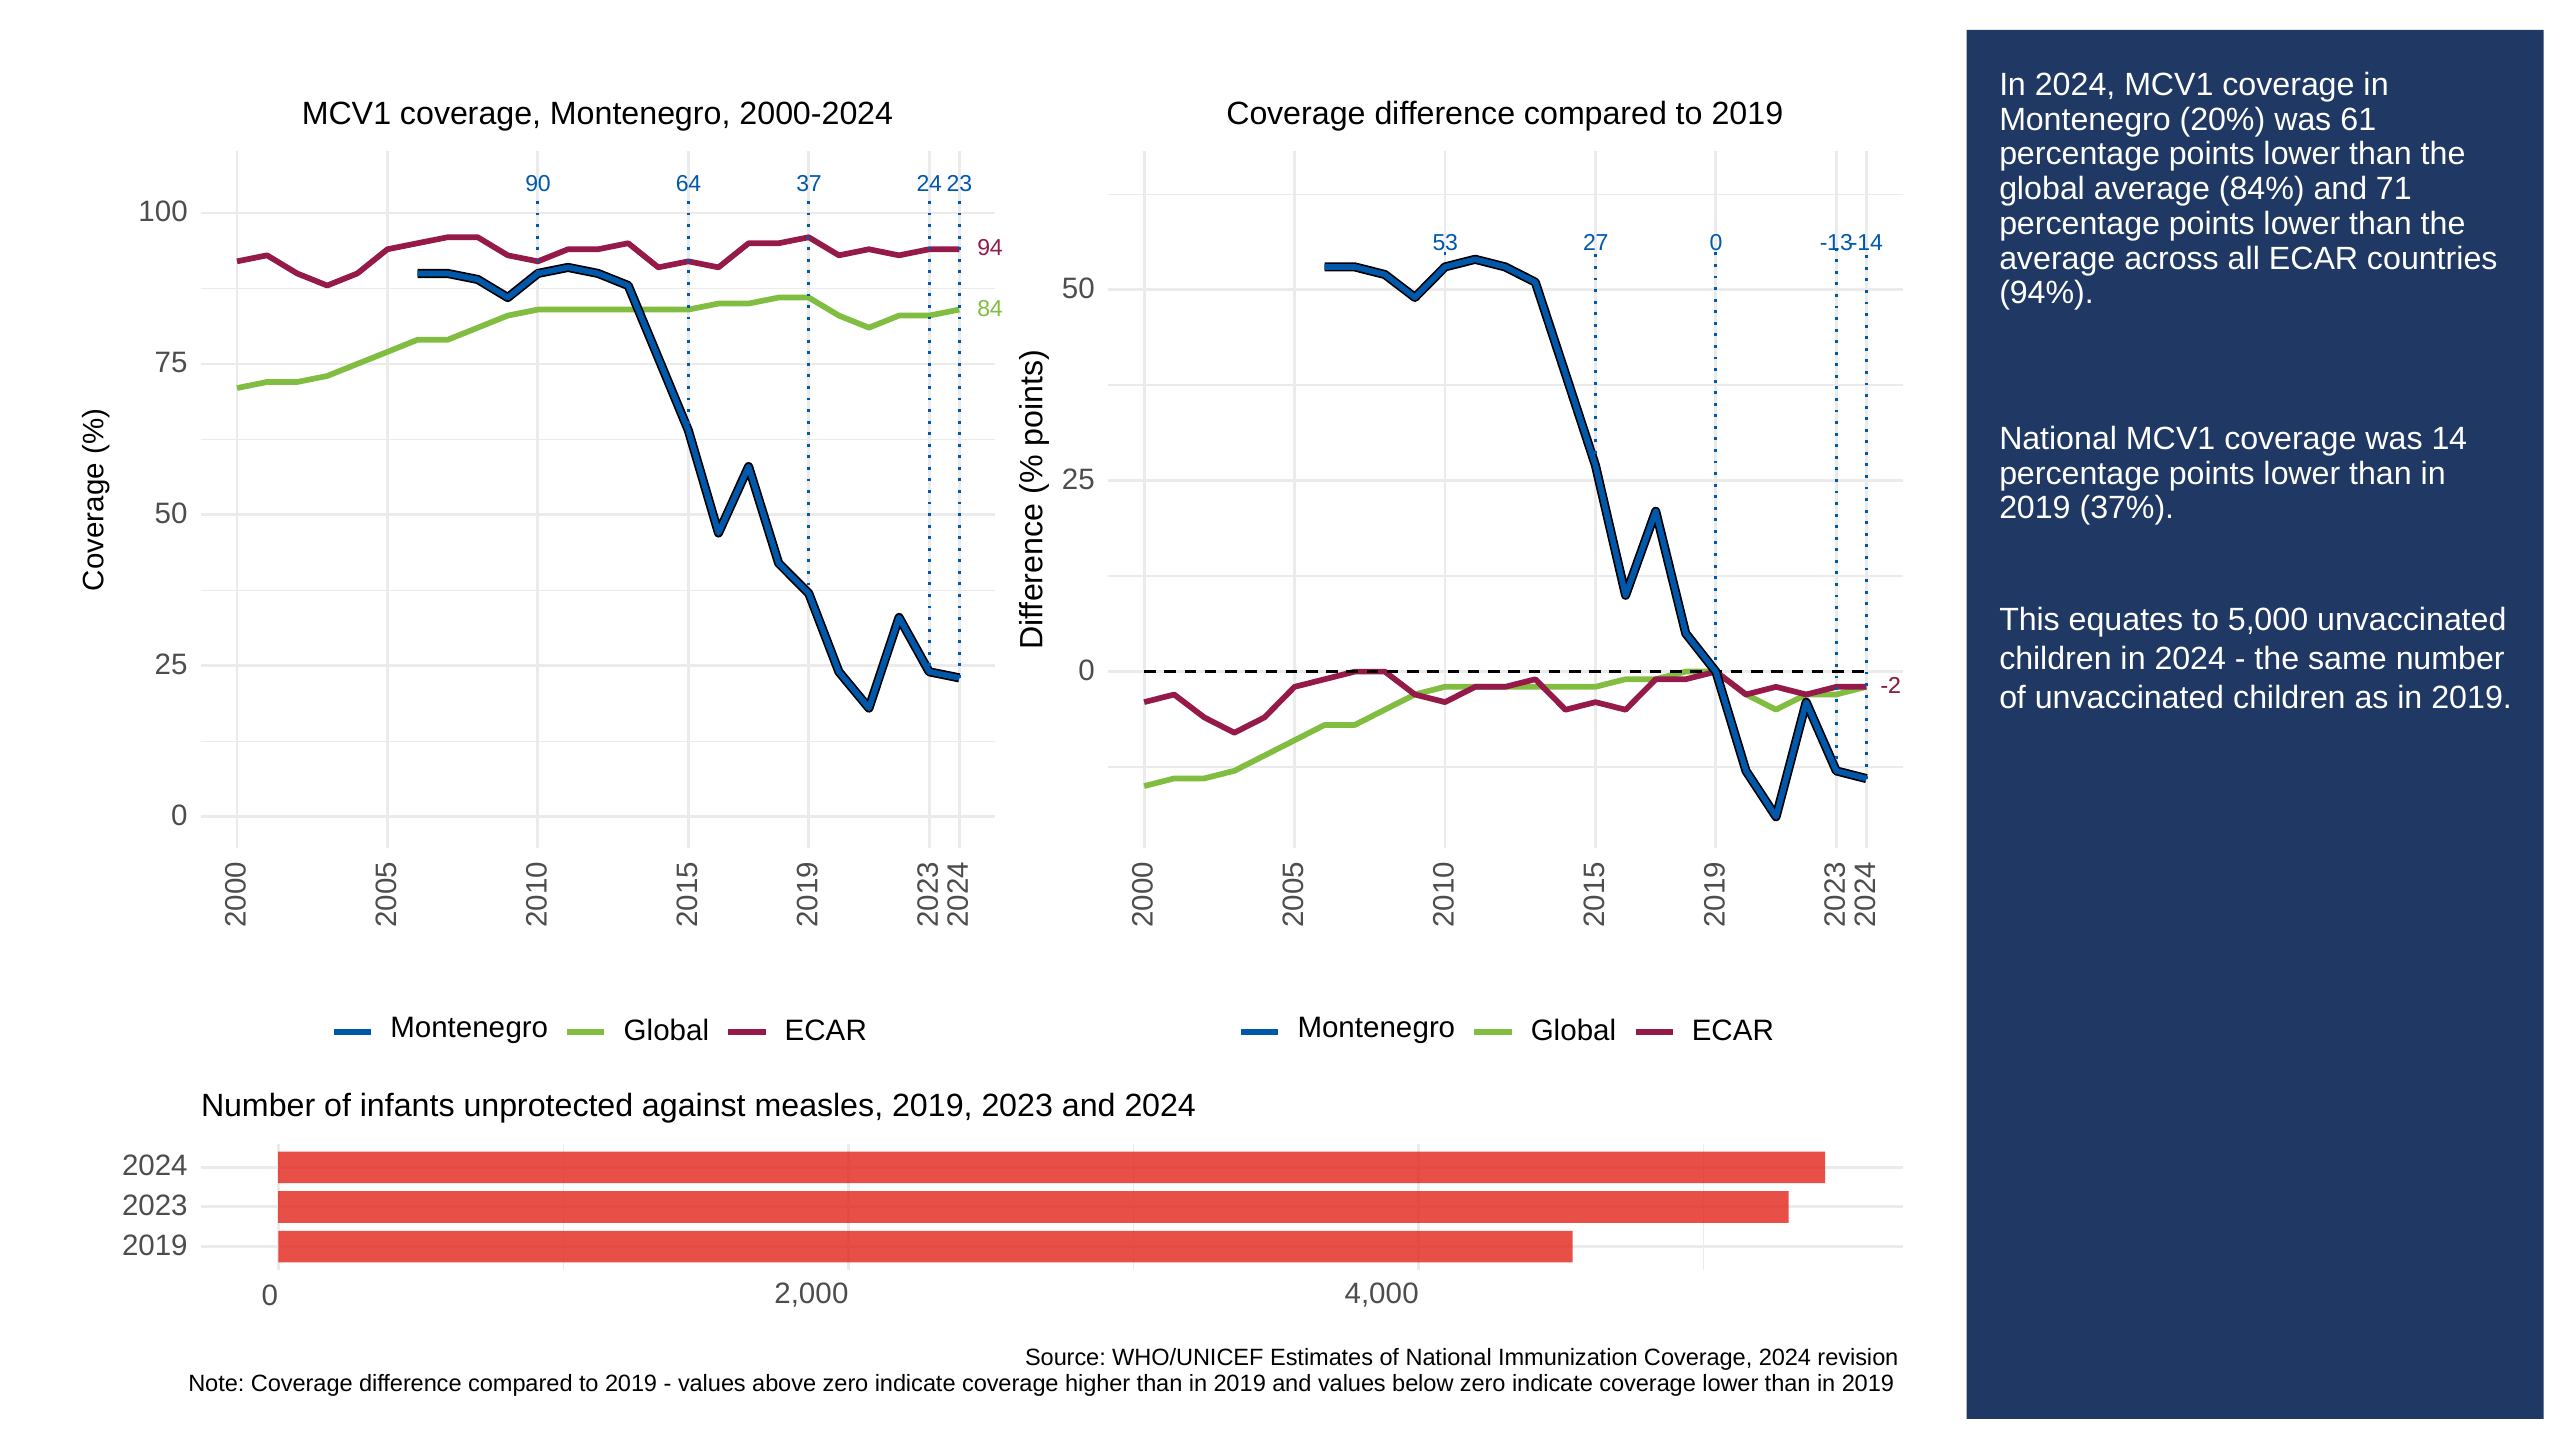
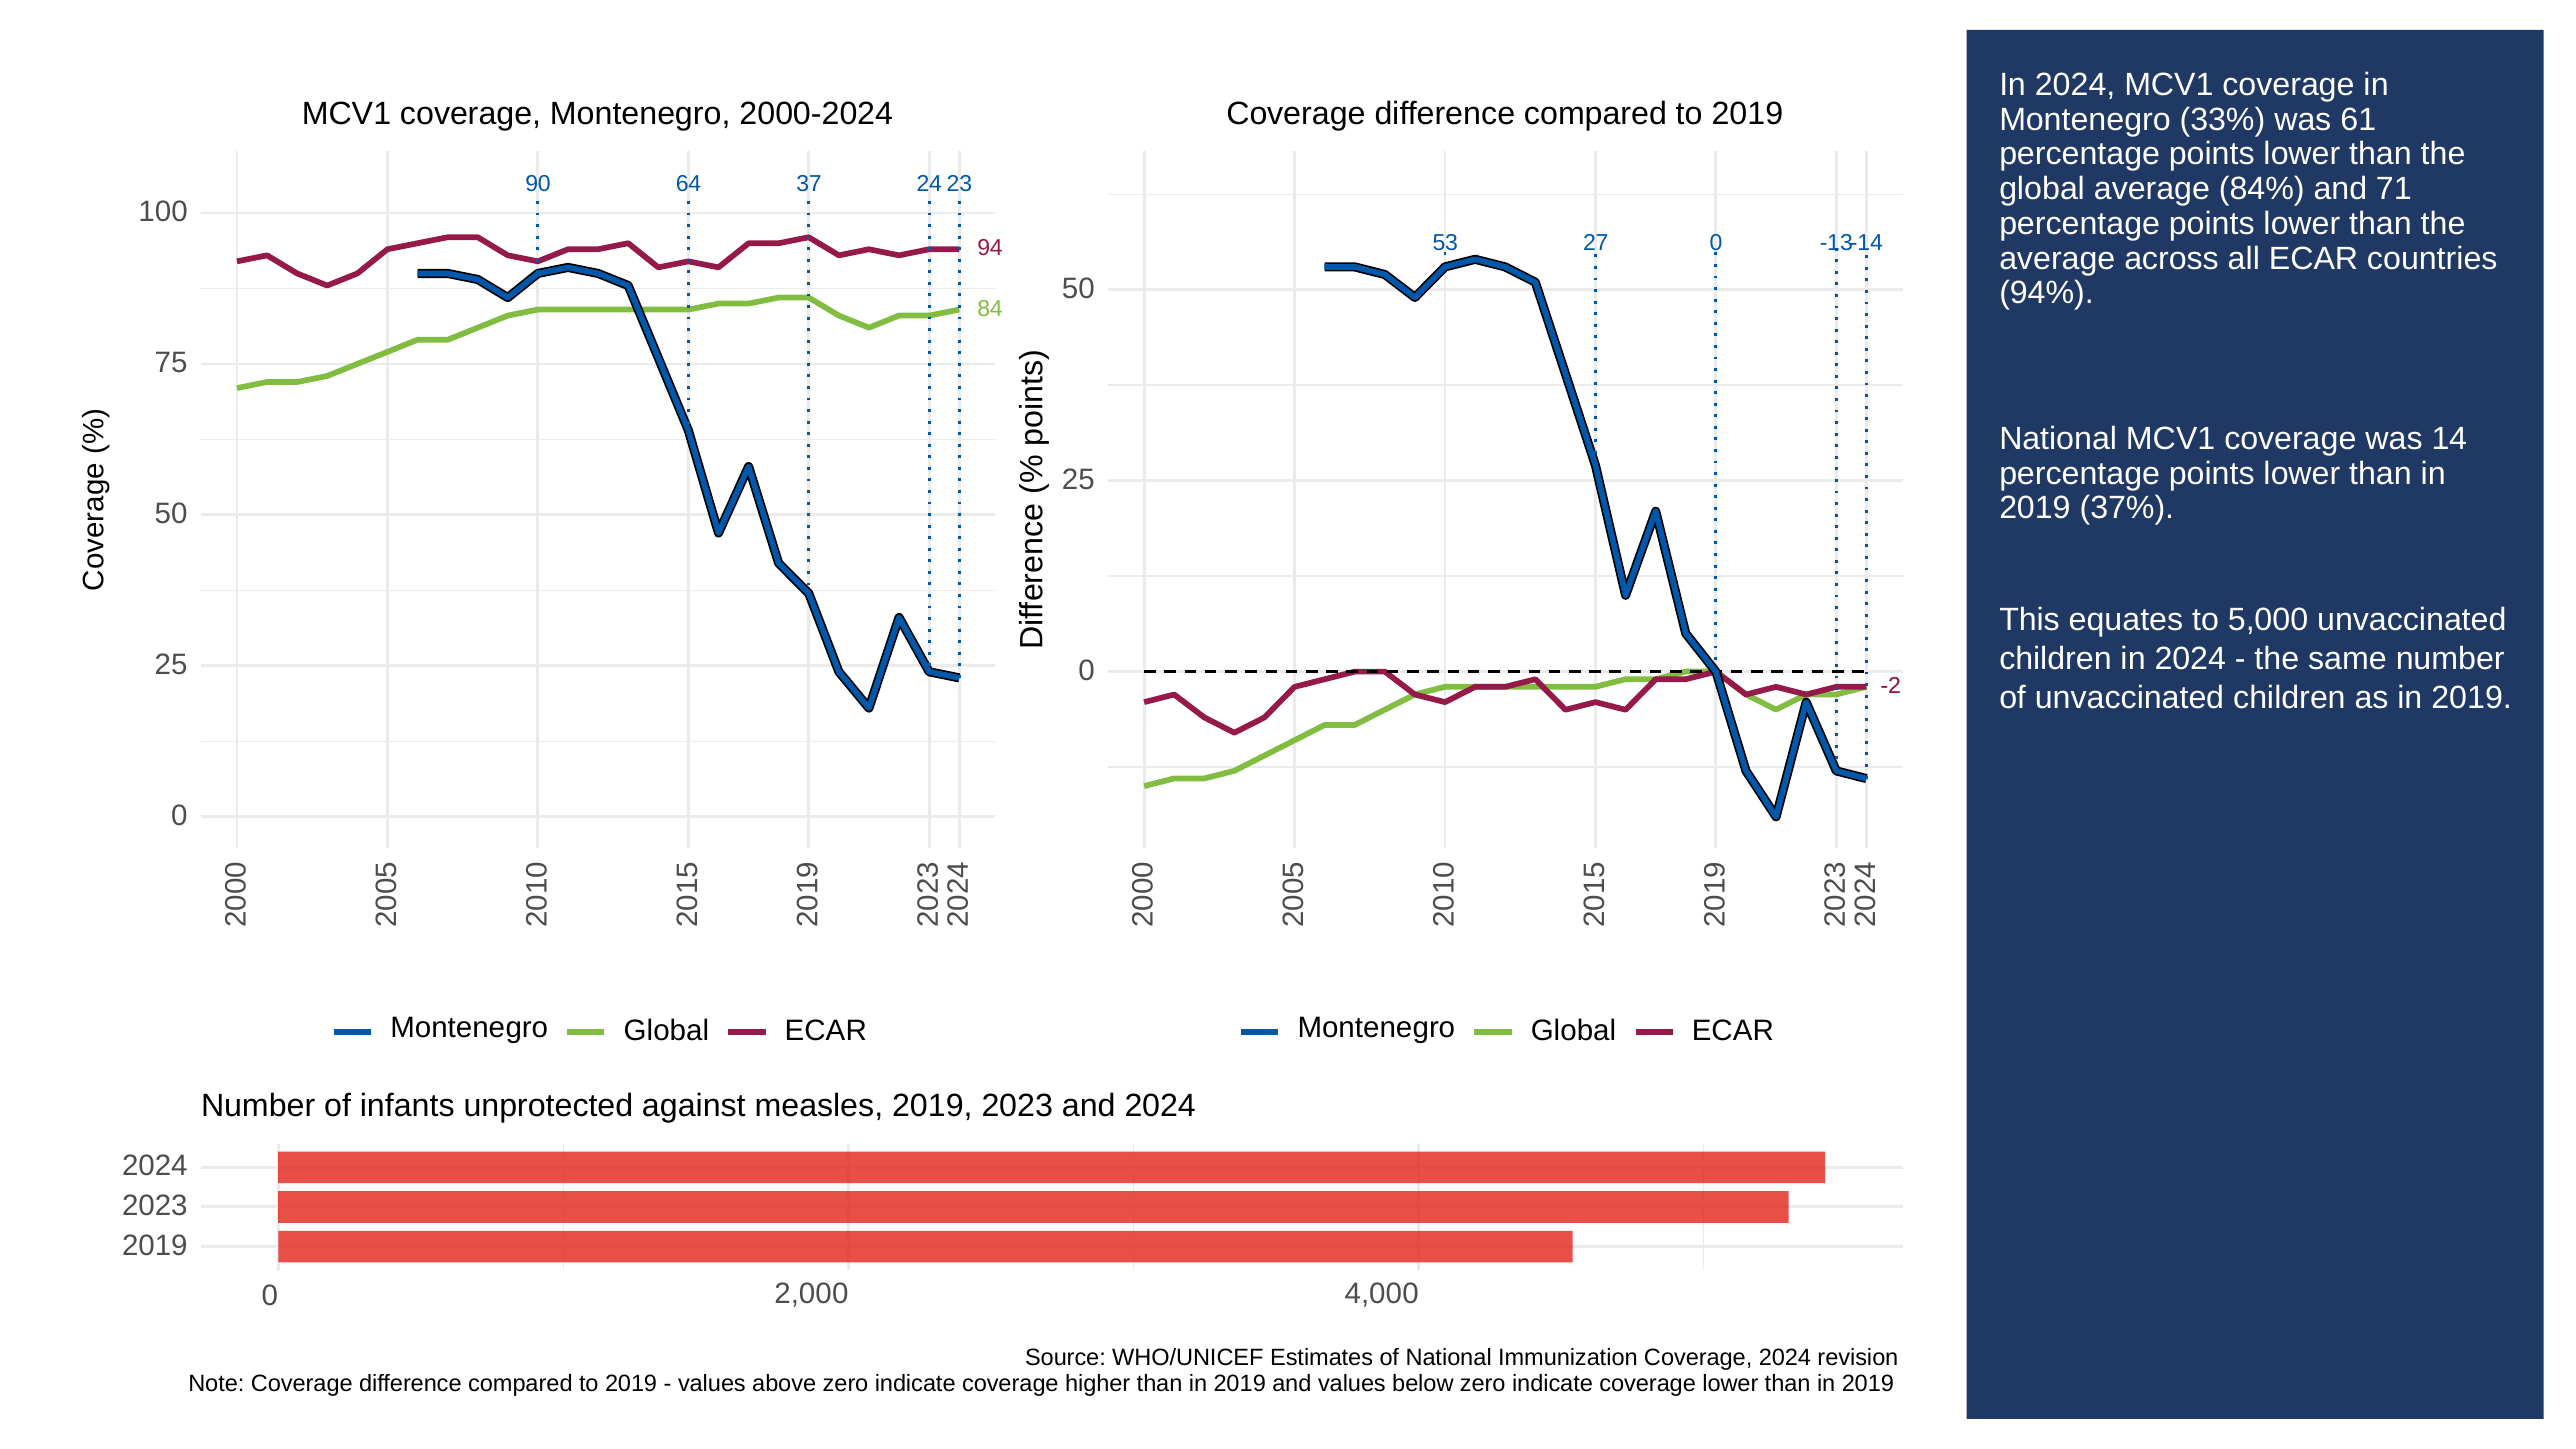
20%: 20% -> 33% (2222, 119)
